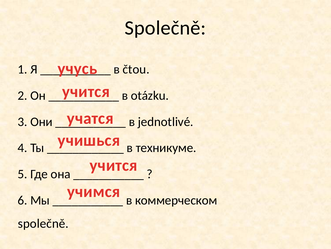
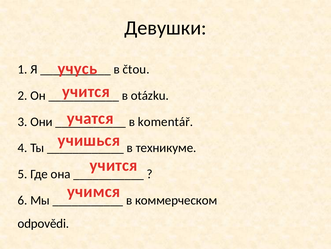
Společně: Společně -> Девушки (165, 28)
jednotlivé: jednotlivé -> komentář (166, 121)
společně: společně -> odpovědi (43, 223)
